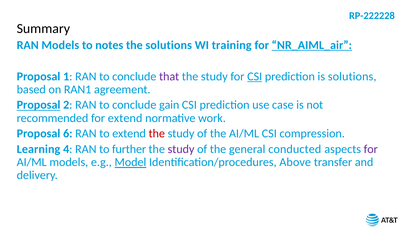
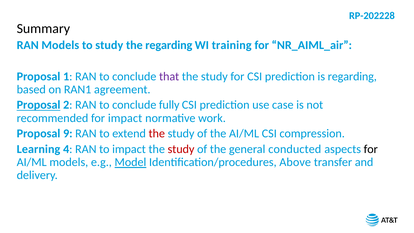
RP-222228: RP-222228 -> RP-202228 (372, 16)
to notes: notes -> study (109, 45)
the solutions: solutions -> regarding (169, 45)
NR_AIML_air underline: present -> none (312, 45)
CSI underline: present -> none (255, 76)
is solutions: solutions -> regarding (352, 76)
gain: gain -> fully (169, 105)
for extend: extend -> impact (125, 118)
6: 6 -> 9 (68, 134)
to further: further -> impact (129, 149)
study colour: purple -> red (181, 149)
for colour: purple -> black (371, 149)
